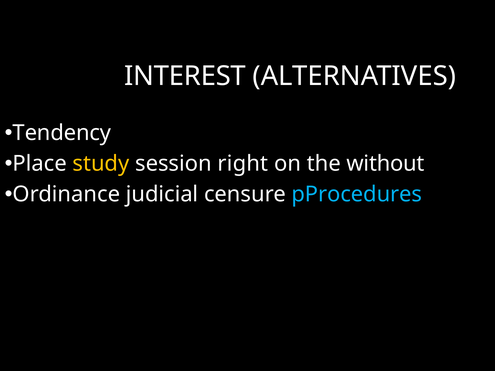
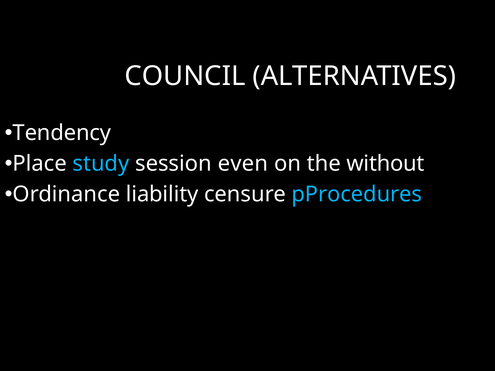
INTEREST: INTEREST -> COUNCIL (185, 76)
study colour: yellow -> light blue (101, 164)
right: right -> even (243, 164)
judicial: judicial -> liability (162, 194)
